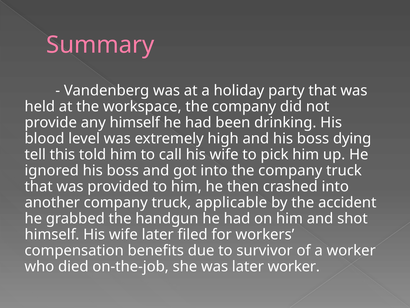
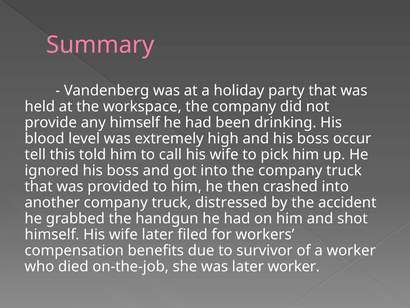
dying: dying -> occur (352, 138)
applicable: applicable -> distressed (231, 202)
